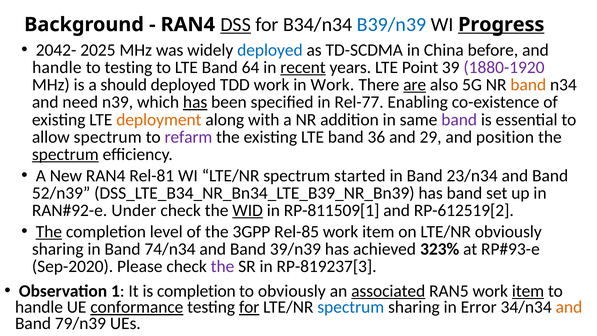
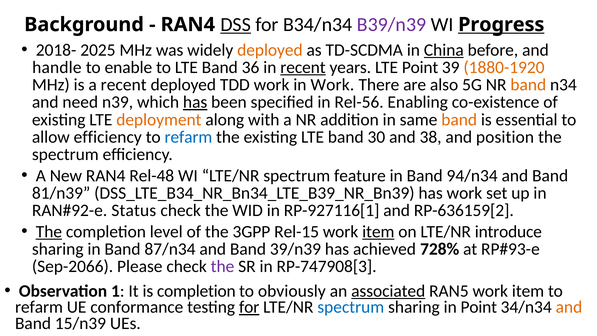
B39/n39 colour: blue -> purple (392, 25)
2042-: 2042- -> 2018- (56, 50)
deployed colour: blue -> orange (270, 50)
China underline: none -> present (444, 50)
to testing: testing -> enable (128, 67)
64: 64 -> 36 (251, 67)
1880-1920 colour: purple -> orange (504, 67)
a should: should -> recent (124, 85)
are underline: present -> none (415, 85)
Rel-77: Rel-77 -> Rel-56 (359, 102)
band colour: purple -> orange (459, 120)
allow spectrum: spectrum -> efficiency (108, 137)
refarm colour: purple -> blue (188, 137)
36: 36 -> 30 (376, 137)
29: 29 -> 38 (431, 137)
spectrum underline: present -> none (65, 154)
Rel-81: Rel-81 -> Rel-48 (152, 176)
started: started -> feature (360, 176)
23/n34: 23/n34 -> 94/n34 (472, 176)
52/n39: 52/n39 -> 81/n39 (61, 193)
has band: band -> work (464, 193)
Under: Under -> Status (134, 210)
WID underline: present -> none (248, 210)
RP-811509[1: RP-811509[1 -> RP-927116[1 (332, 210)
RP-612519[2: RP-612519[2 -> RP-636159[2 (464, 210)
Rel-85: Rel-85 -> Rel-15 (297, 232)
item underline: none -> present (378, 232)
LTE/NR obviously: obviously -> introduce (508, 232)
74/n34: 74/n34 -> 87/n34 (170, 249)
323%: 323% -> 728% (440, 249)
Sep-2020: Sep-2020 -> Sep-2066 (73, 266)
RP-819237[3: RP-819237[3 -> RP-747908[3 (327, 266)
item underline: present -> none (528, 291)
handle: handle -> refarm (39, 307)
conformance underline: present -> none (137, 307)
in Error: Error -> Point (479, 307)
79/n39: 79/n39 -> 15/n39 (80, 323)
